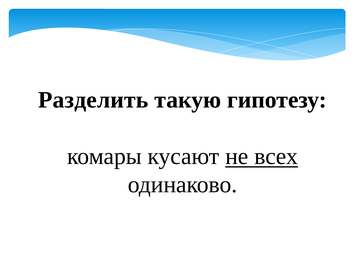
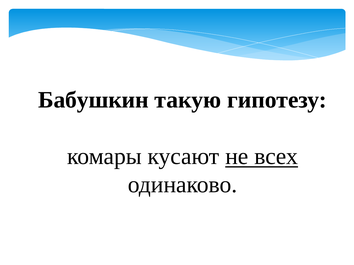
Разделить: Разделить -> Бабушкин (93, 100)
